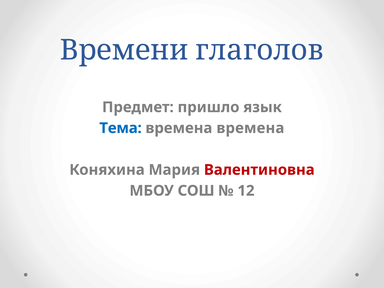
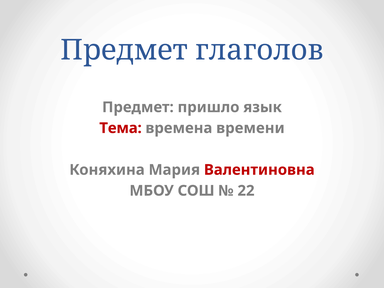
Времени: Времени -> Предмет (124, 50)
Тема colour: blue -> red (121, 128)
времена времена: времена -> времени (250, 128)
12: 12 -> 22 (246, 191)
